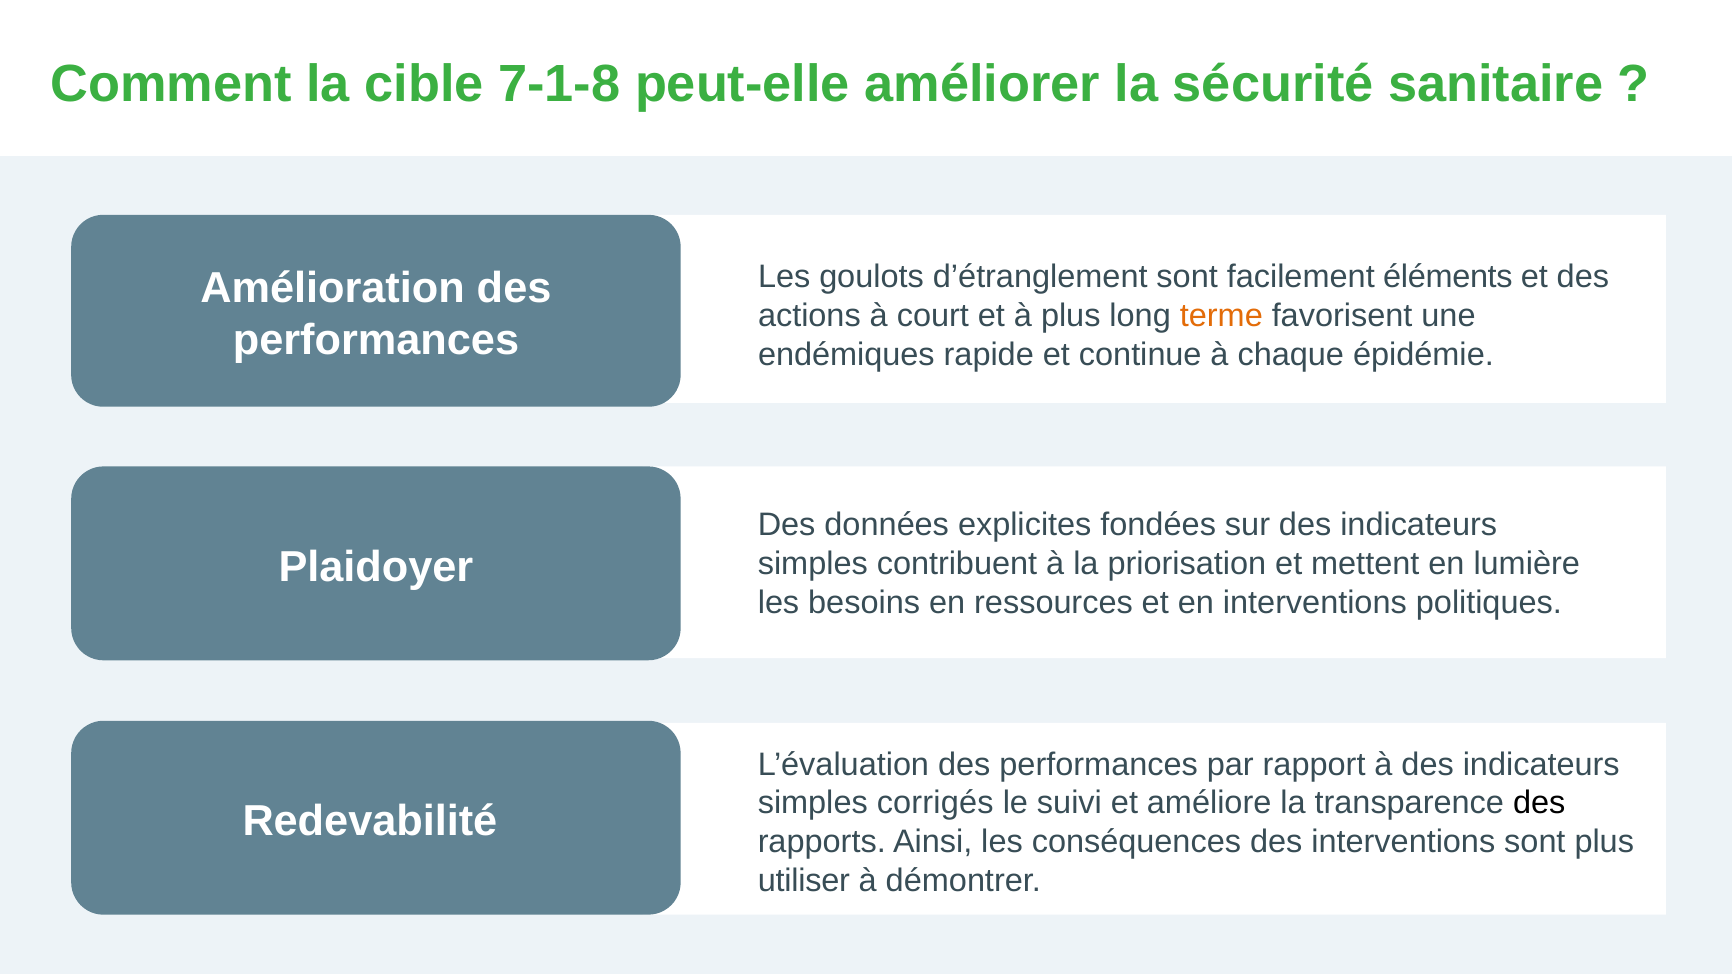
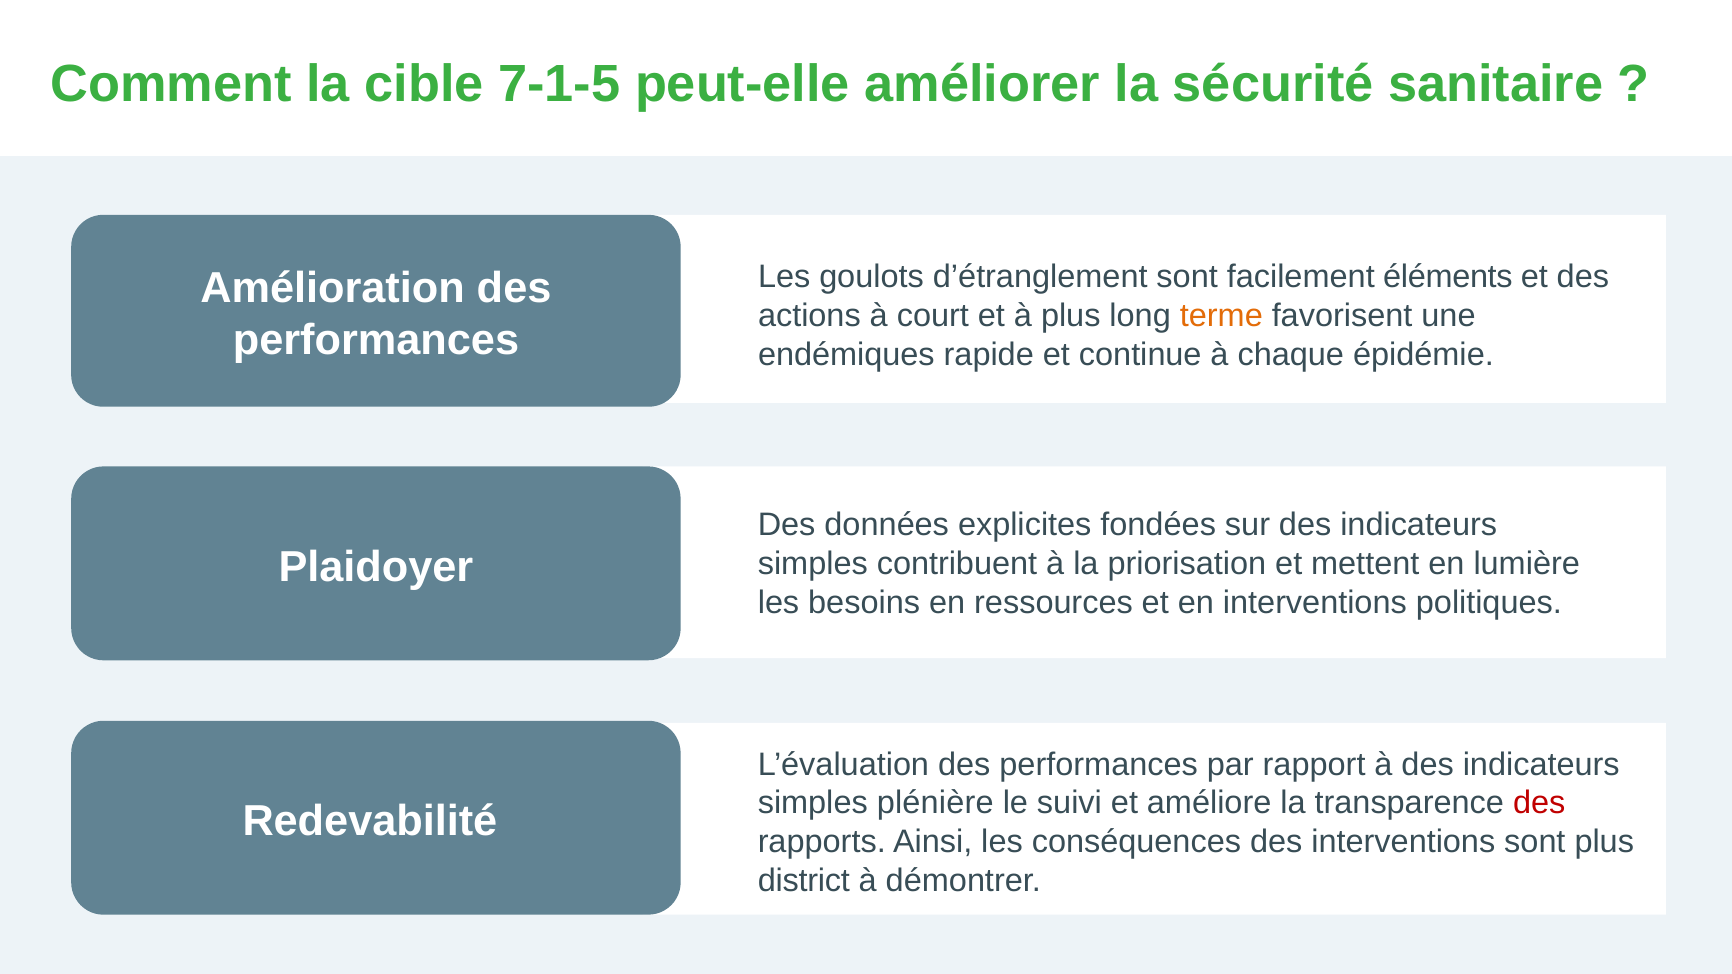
7-1-8: 7-1-8 -> 7-1-5 (559, 85)
corrigés: corrigés -> plénière (935, 803)
des colour: black -> red (1539, 803)
utiliser: utiliser -> district (804, 881)
